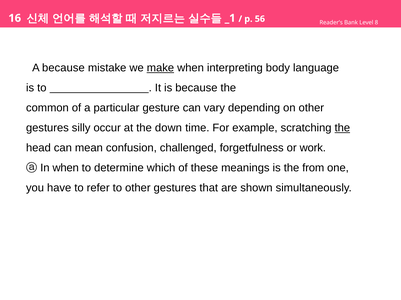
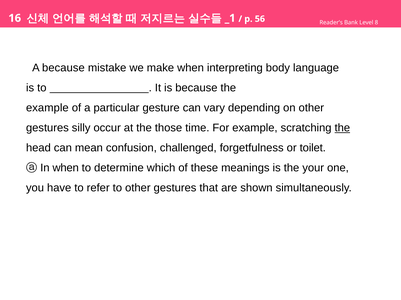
make underline: present -> none (160, 68)
common: common -> example (47, 108)
down: down -> those (169, 128)
work: work -> toilet (313, 148)
from: from -> your (313, 168)
